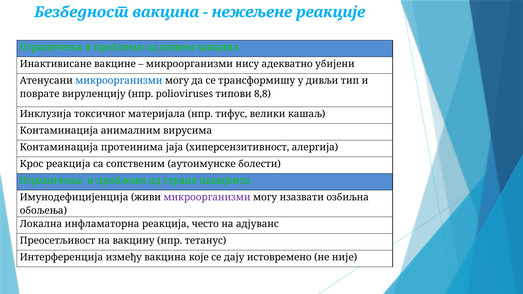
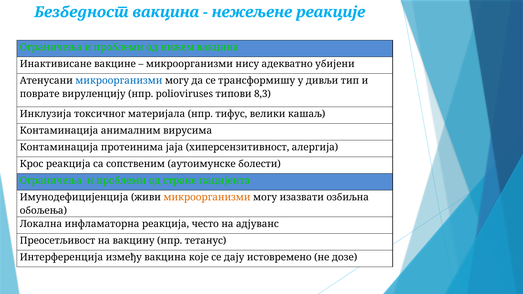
8,8: 8,8 -> 8,3 (262, 94)
микроорганизми colour: purple -> orange (207, 197)
није: није -> дозе (345, 257)
